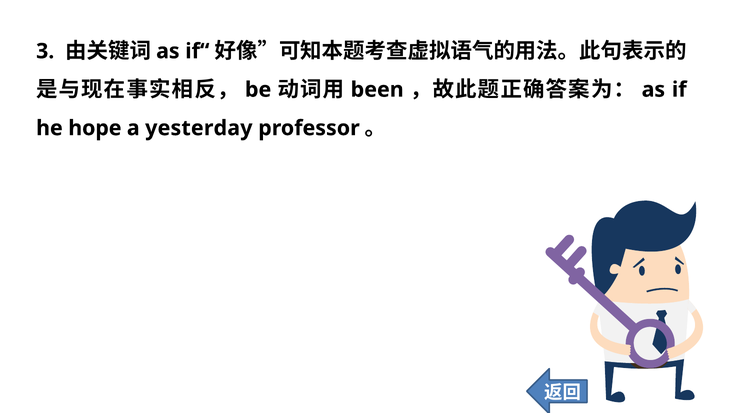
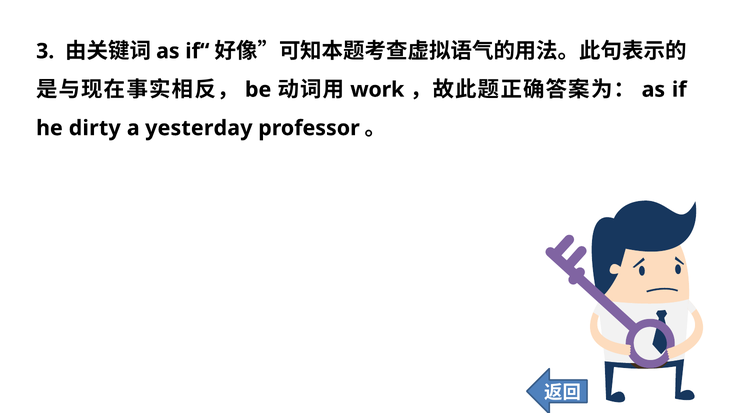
been: been -> work (377, 90)
hope: hope -> dirty (95, 128)
